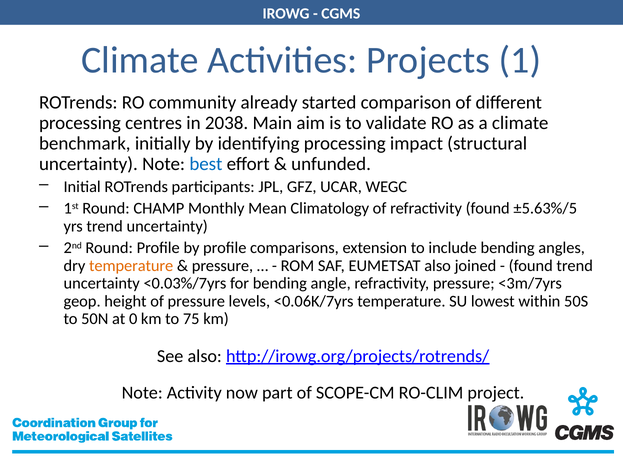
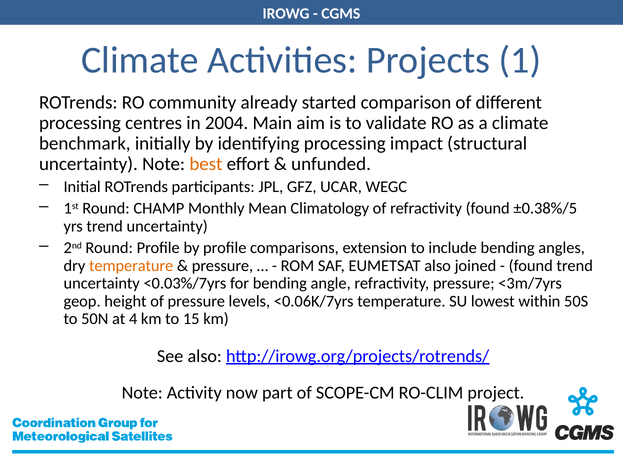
2038: 2038 -> 2004 (227, 123)
best colour: blue -> orange (206, 164)
±5.63%/5: ±5.63%/5 -> ±0.38%/5 (545, 209)
0: 0 -> 4 (133, 319)
75: 75 -> 15 (191, 319)
